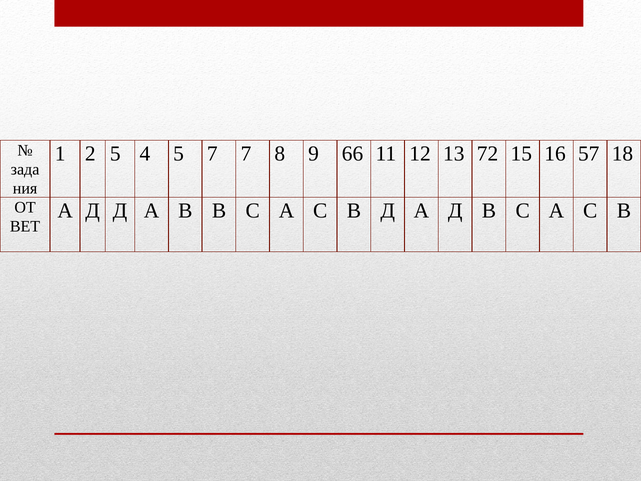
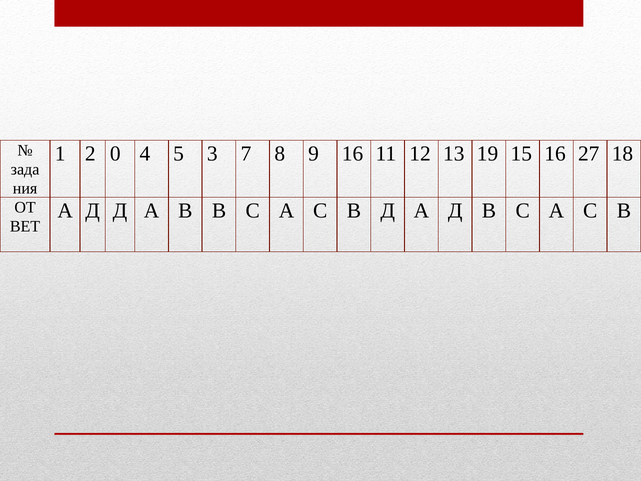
2 5: 5 -> 0 (115, 154)
5 7: 7 -> 3 (212, 154)
9 66: 66 -> 16 (353, 154)
72: 72 -> 19 (488, 154)
57: 57 -> 27 (589, 154)
